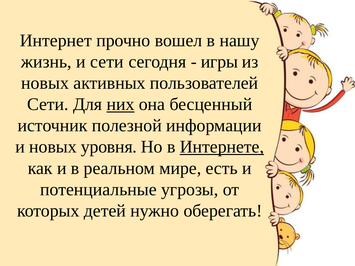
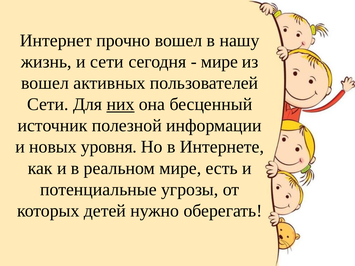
игры: игры -> мире (219, 62)
новых: новых -> вошел (45, 83)
Интернете underline: present -> none (222, 147)
